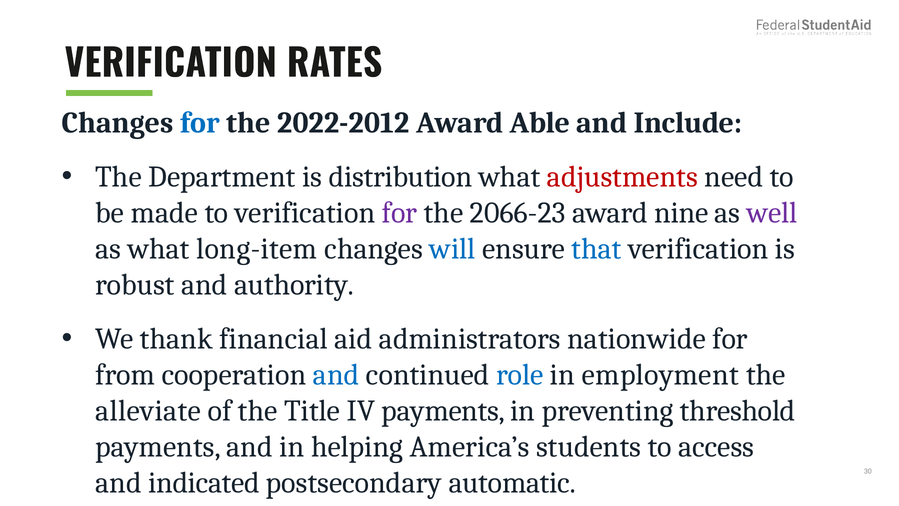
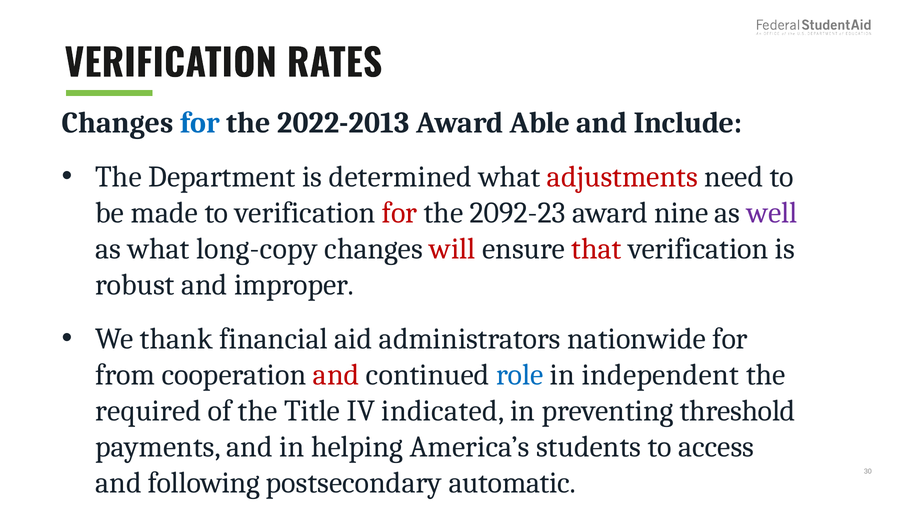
2022-2012: 2022-2012 -> 2022-2013 (343, 123)
distribution: distribution -> determined (400, 177)
for colour: purple -> red (400, 213)
2066-23: 2066-23 -> 2092-23 (518, 213)
long-item: long-item -> long-copy (257, 249)
will colour: blue -> red (453, 249)
that colour: blue -> red (596, 249)
authority: authority -> improper (294, 285)
and colour: blue -> red (336, 375)
employment: employment -> independent (660, 375)
alleviate: alleviate -> required (148, 411)
IV payments: payments -> indicated (443, 411)
indicated: indicated -> following (204, 483)
